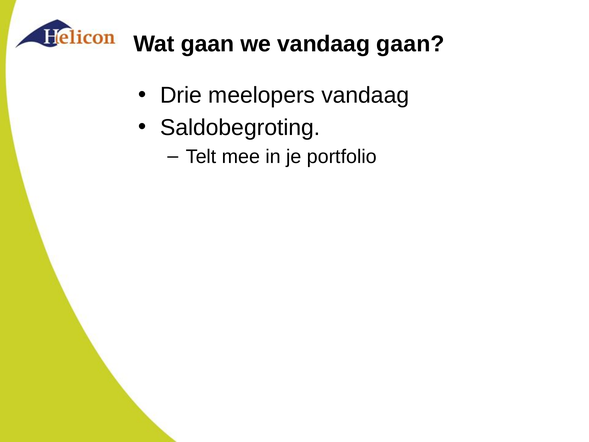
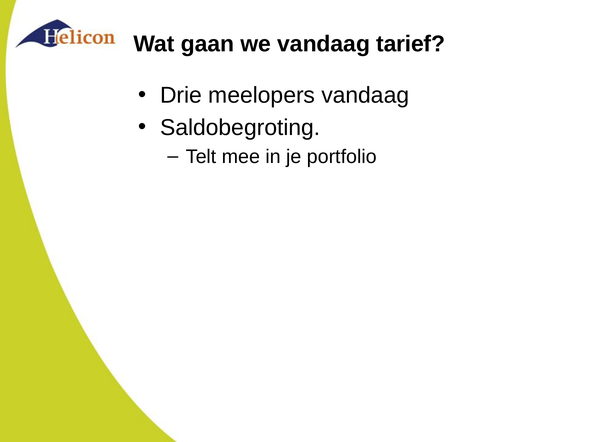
vandaag gaan: gaan -> tarief (411, 44)
